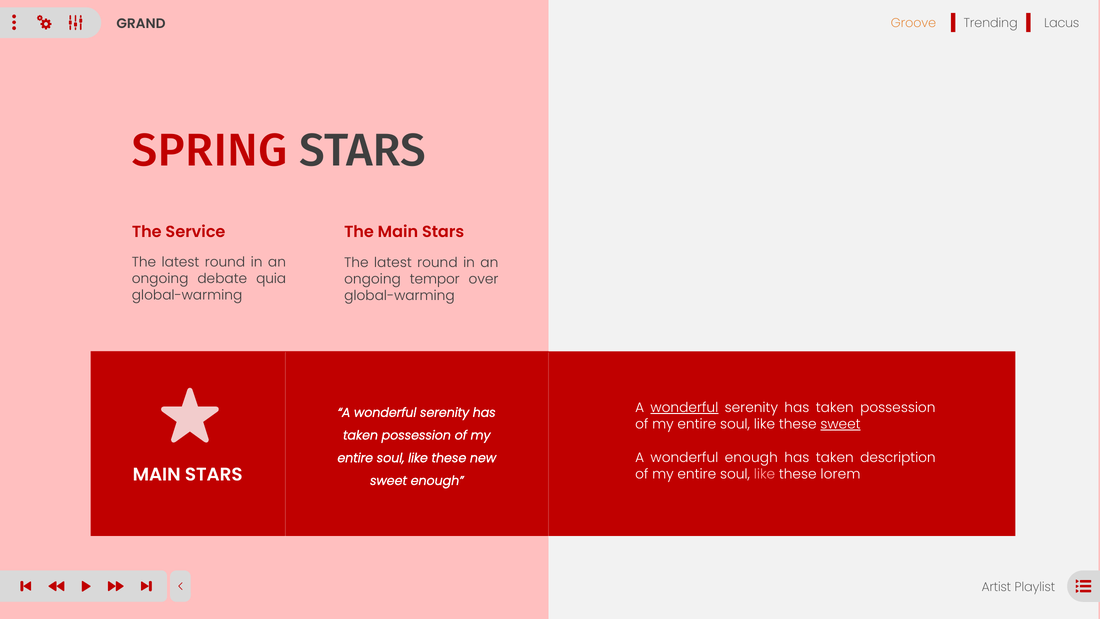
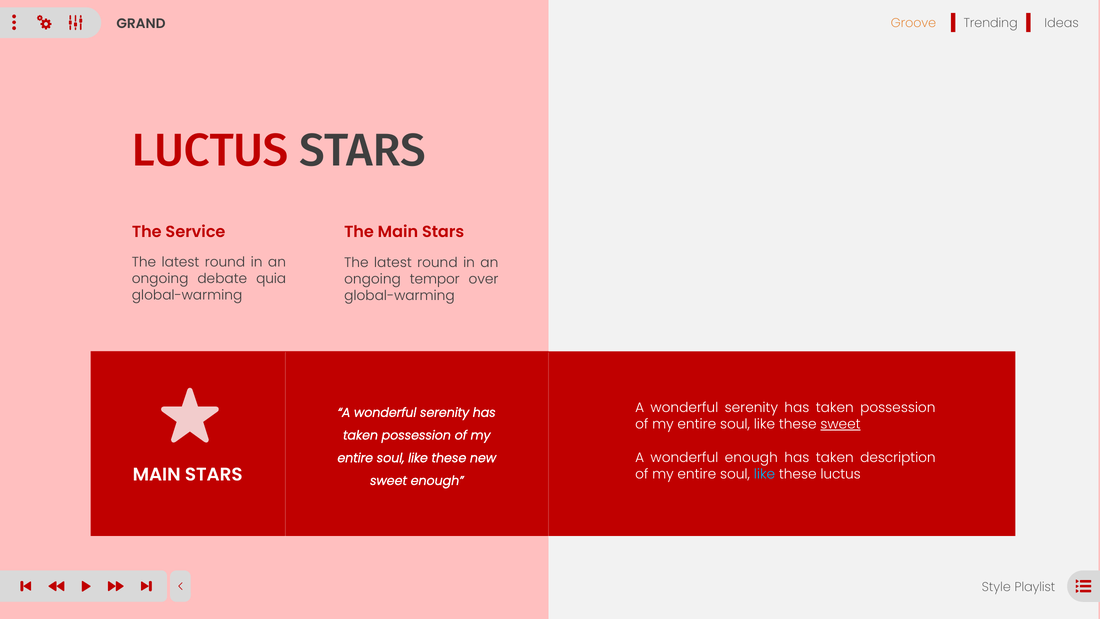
Lacus: Lacus -> Ideas (1062, 23)
SPRING: SPRING -> LUCTUS (210, 151)
wonderful underline: present -> none (684, 407)
like colour: pink -> light blue (764, 474)
these lorem: lorem -> luctus (841, 474)
Artist: Artist -> Style (996, 587)
